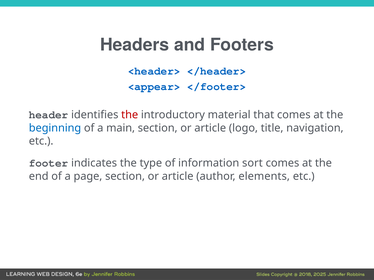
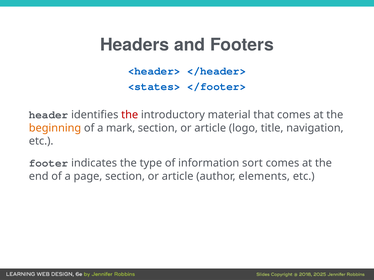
<appear>: <appear> -> <states> (154, 87)
beginning colour: blue -> orange (55, 128)
main: main -> mark (121, 128)
